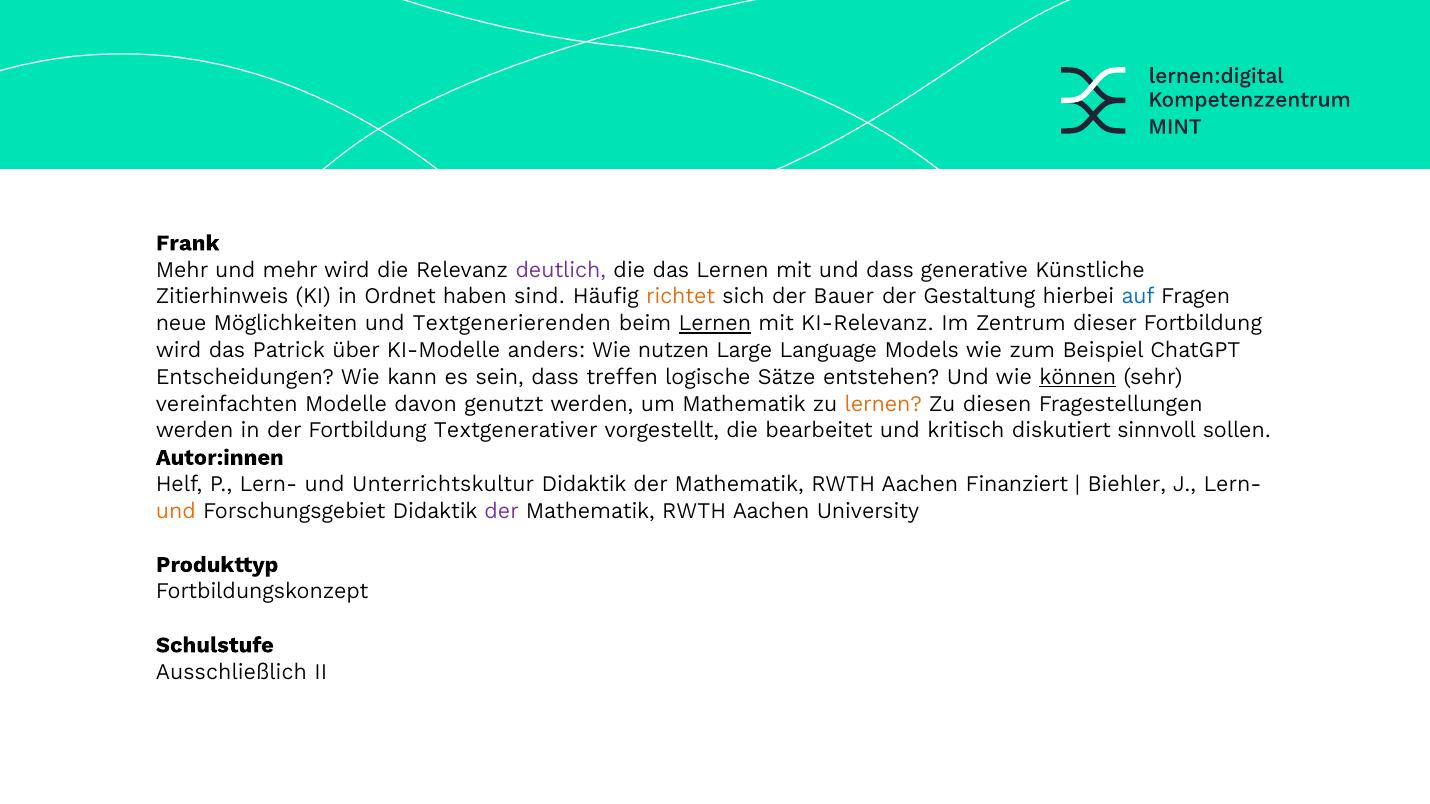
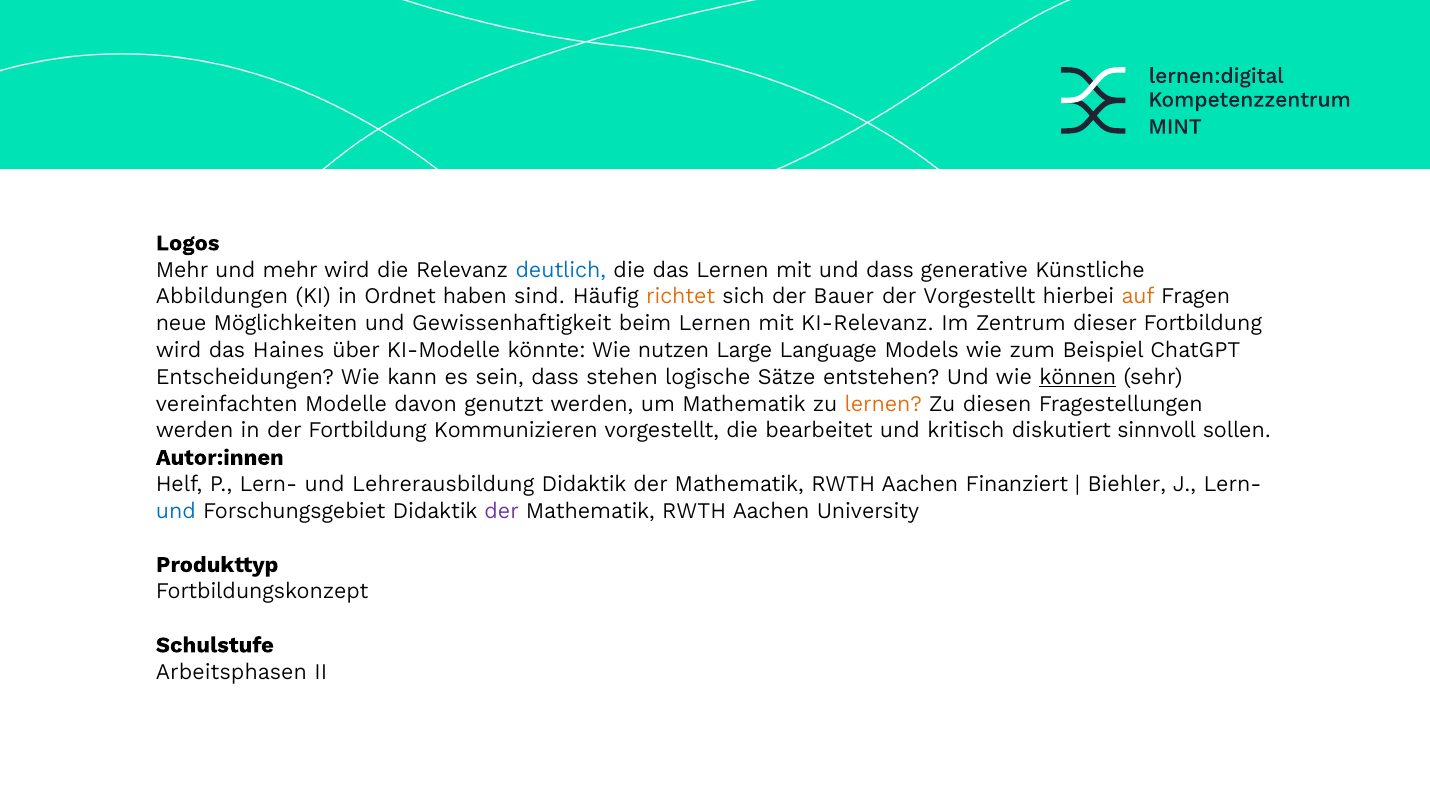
Frank: Frank -> Logos (188, 243)
deutlich colour: purple -> blue (561, 270)
Zitierhinweis: Zitierhinweis -> Abbildungen (222, 297)
der Gestaltung: Gestaltung -> Vorgestellt (979, 297)
auf colour: blue -> orange (1138, 297)
Textgenerierenden: Textgenerierenden -> Gewissenhaftigkeit (512, 324)
Lernen underline: present -> none (715, 324)
Patrick: Patrick -> Haines (289, 350)
anders: anders -> könnte (546, 350)
treffen: treffen -> stehen (622, 377)
Textgenerativer: Textgenerativer -> Kommunizieren (516, 431)
Unterrichtskultur: Unterrichtskultur -> Lehrerausbildung (443, 484)
und colour: orange -> blue (176, 511)
Ausschließlich: Ausschließlich -> Arbeitsphasen (231, 672)
